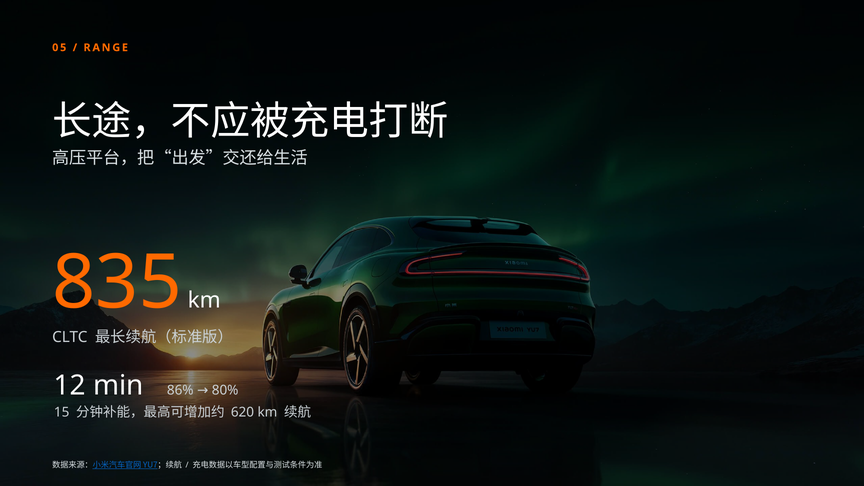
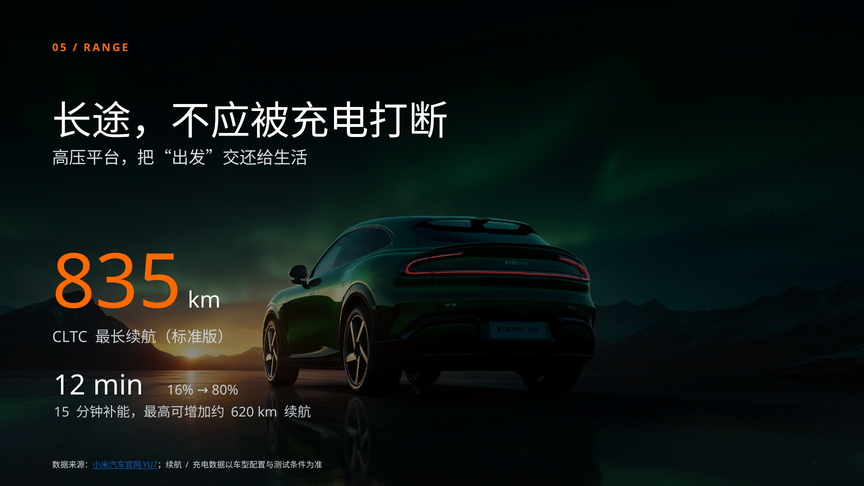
86%: 86% -> 16% (180, 390)
